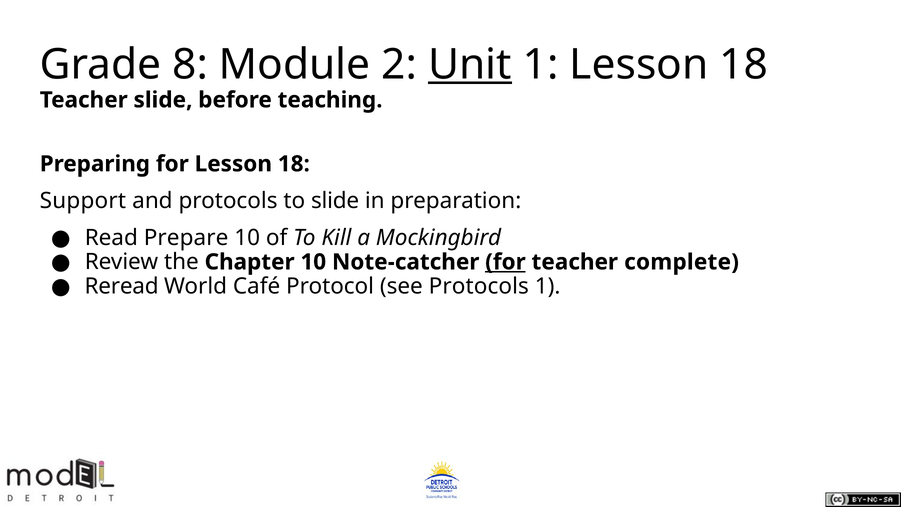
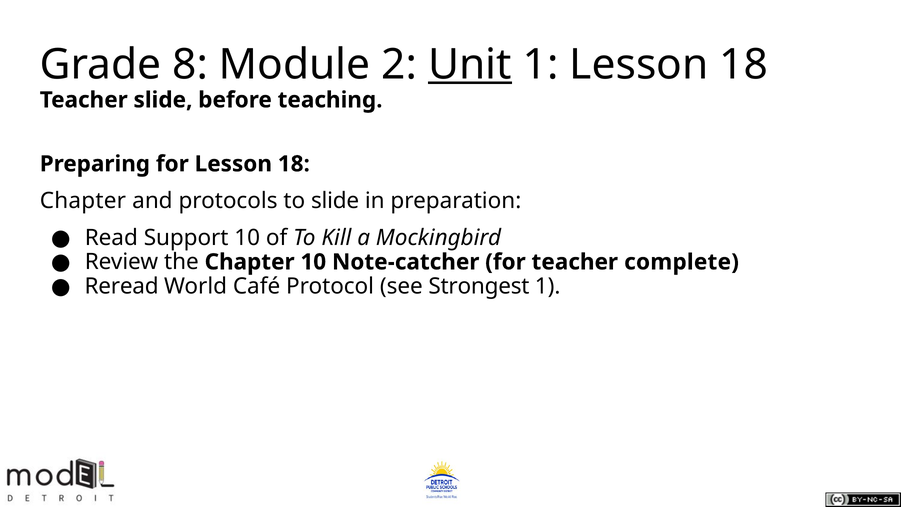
Support: Support -> Chapter (83, 201)
Prepare: Prepare -> Support (186, 238)
for underline: present -> none (505, 262)
see Protocols: Protocols -> Strongest (479, 286)
